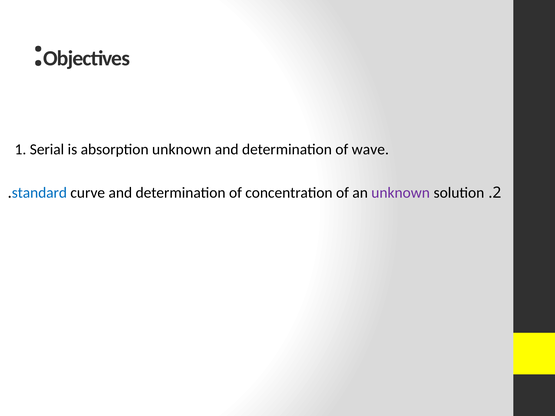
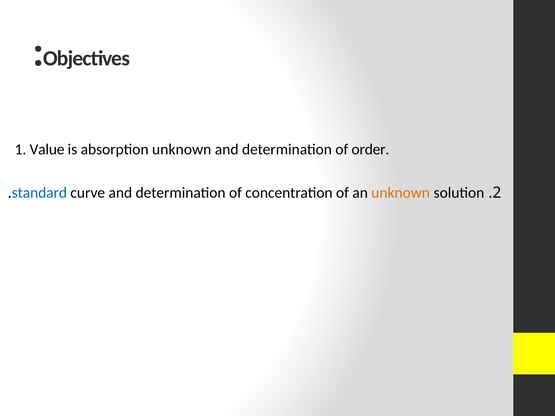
Serial: Serial -> Value (47, 150)
wave: wave -> order (370, 150)
unknown colour: purple -> orange (401, 193)
